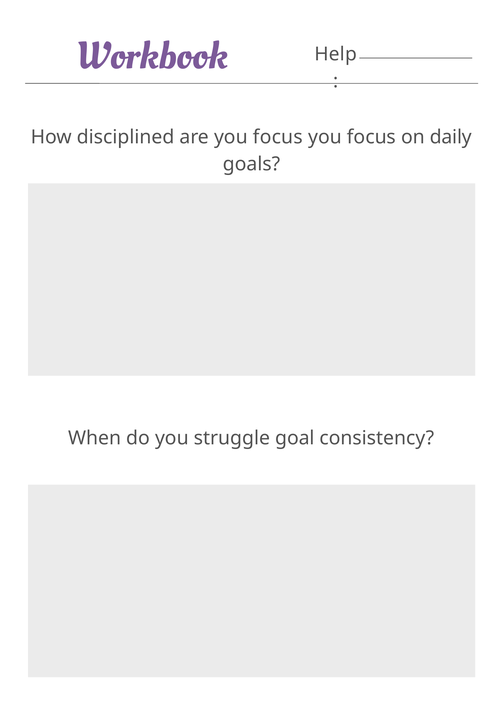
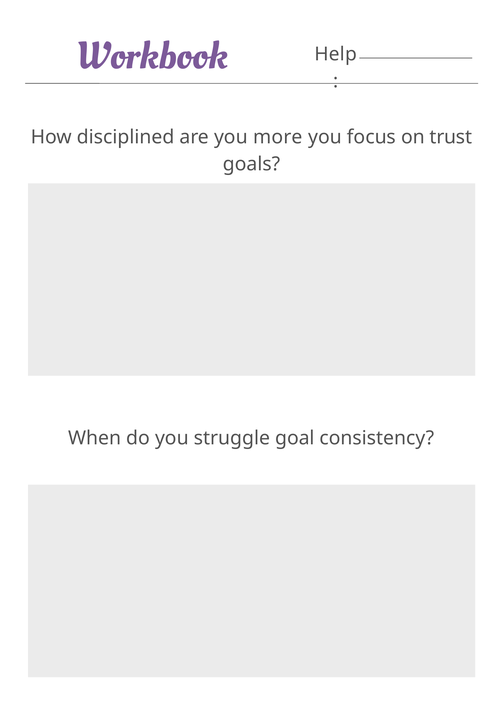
are you focus: focus -> more (278, 137)
daily: daily -> trust (451, 137)
